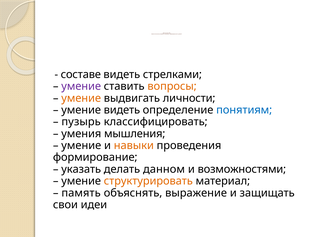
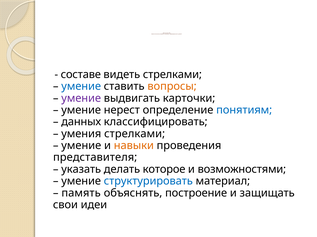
умение colour: purple -> blue (81, 87)
умение colour: orange -> purple (81, 98)
личности: личности -> карточки (189, 98)
умение видеть: видеть -> нерест (122, 110)
пузырь: пузырь -> данных (81, 122)
умения мышления: мышления -> стрелками (135, 134)
формирование: формирование -> представителя (95, 158)
данном: данном -> которое (164, 170)
структурировать colour: orange -> blue (148, 182)
выражение: выражение -> построение (196, 194)
